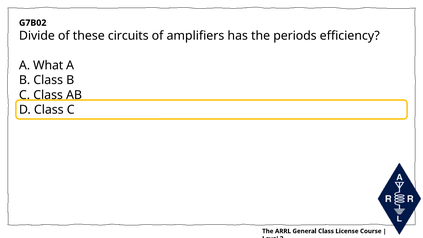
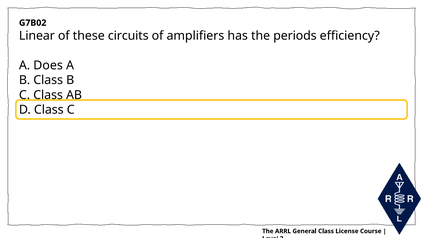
Divide: Divide -> Linear (37, 36)
What: What -> Does (48, 65)
